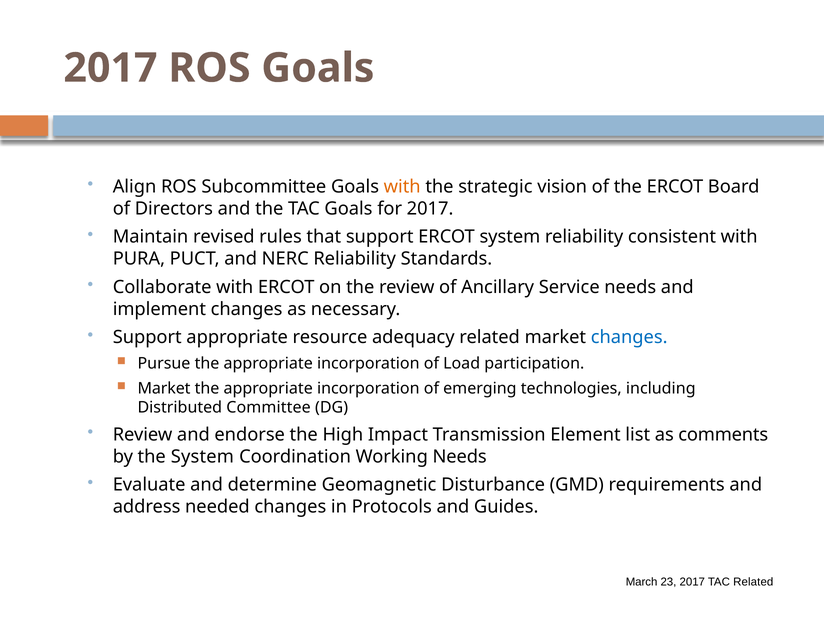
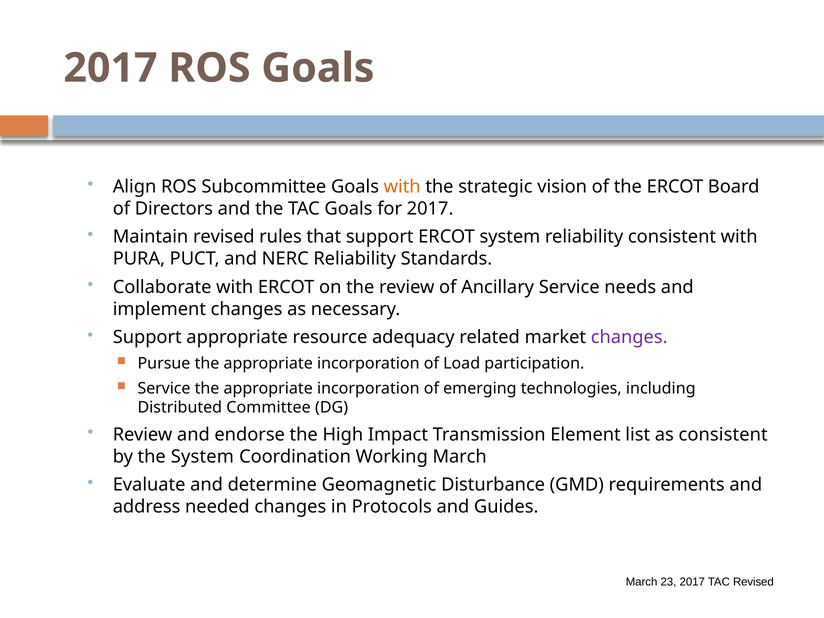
changes colour: blue -> purple (629, 337)
Market: Market -> Service (164, 388)
as comments: comments -> consistent (723, 435)
Working Needs: Needs -> March (460, 457)
TAC Related: Related -> Revised (753, 582)
